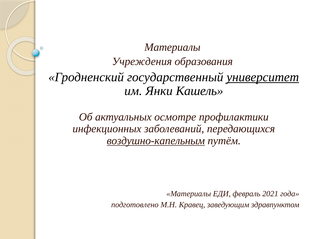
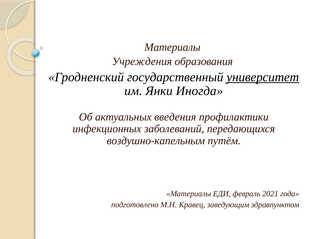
Кашель: Кашель -> Иногда (199, 91)
осмотре: осмотре -> введения (175, 117)
воздушно-капельным underline: present -> none (156, 141)
